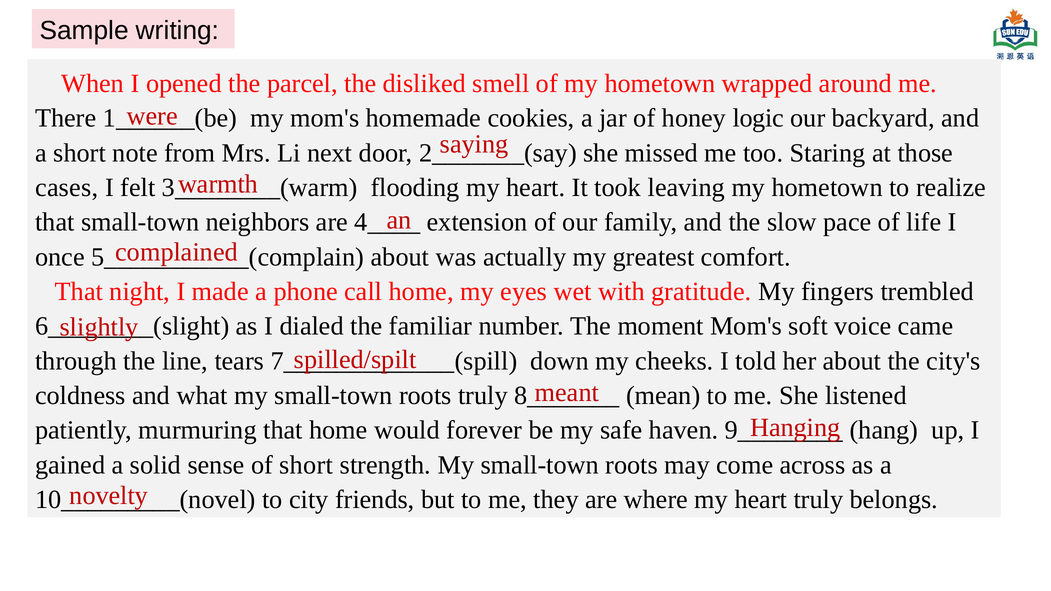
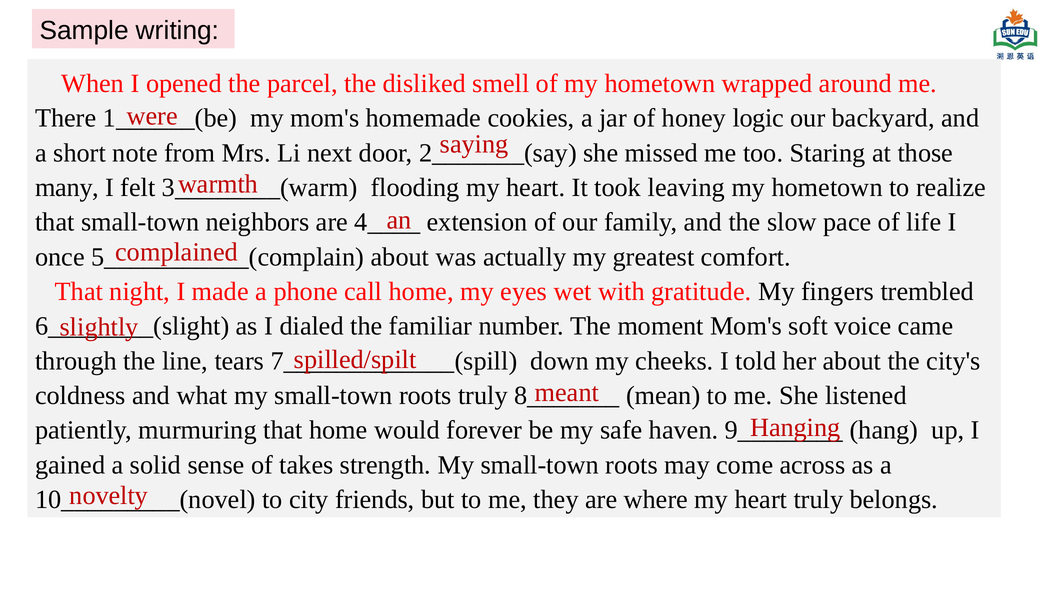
cases: cases -> many (67, 188)
of short: short -> takes (306, 465)
